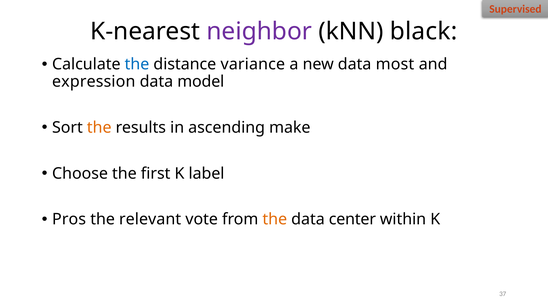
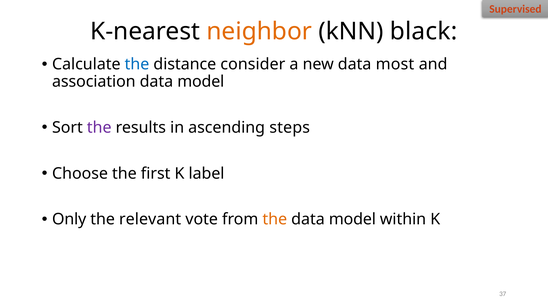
neighbor colour: purple -> orange (259, 32)
variance: variance -> consider (253, 64)
expression: expression -> association (94, 82)
the colour: orange -> purple (99, 128)
make: make -> steps (290, 128)
Pros: Pros -> Only (69, 220)
center: center -> model (352, 220)
